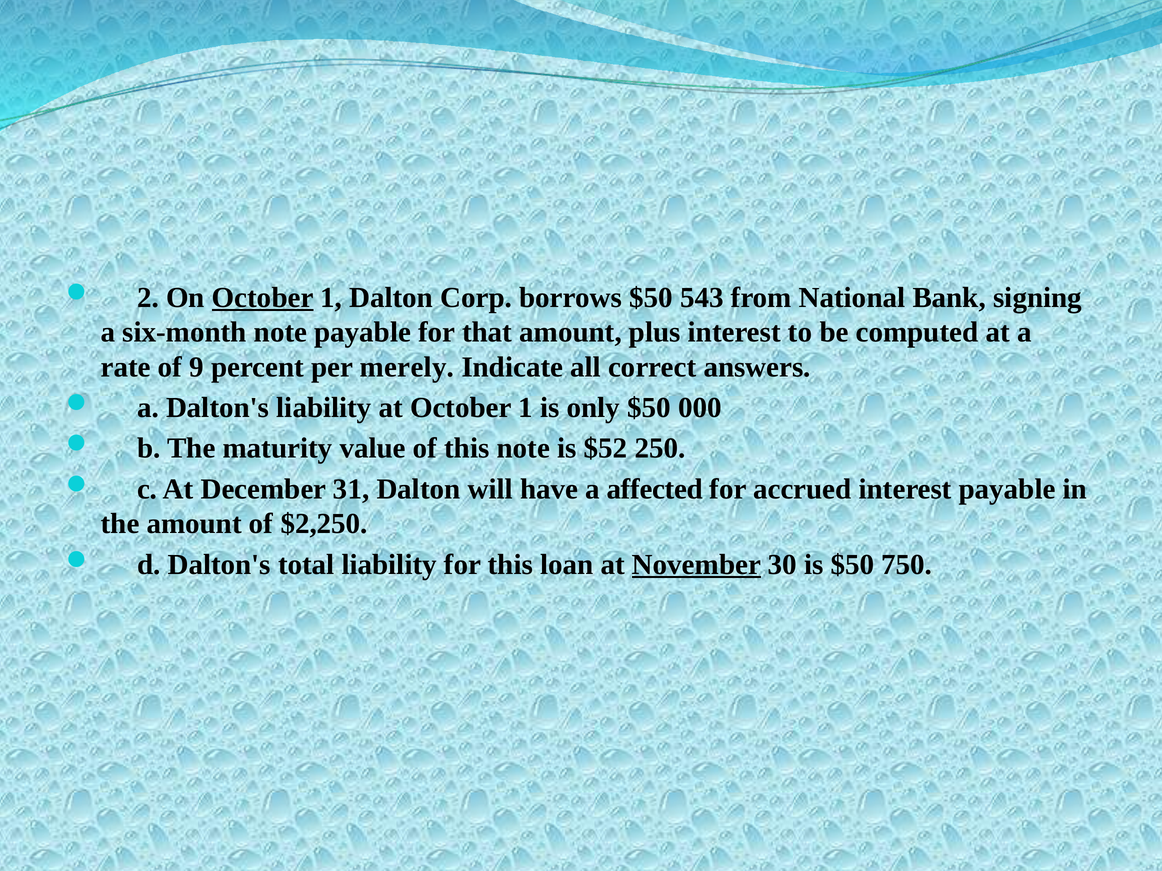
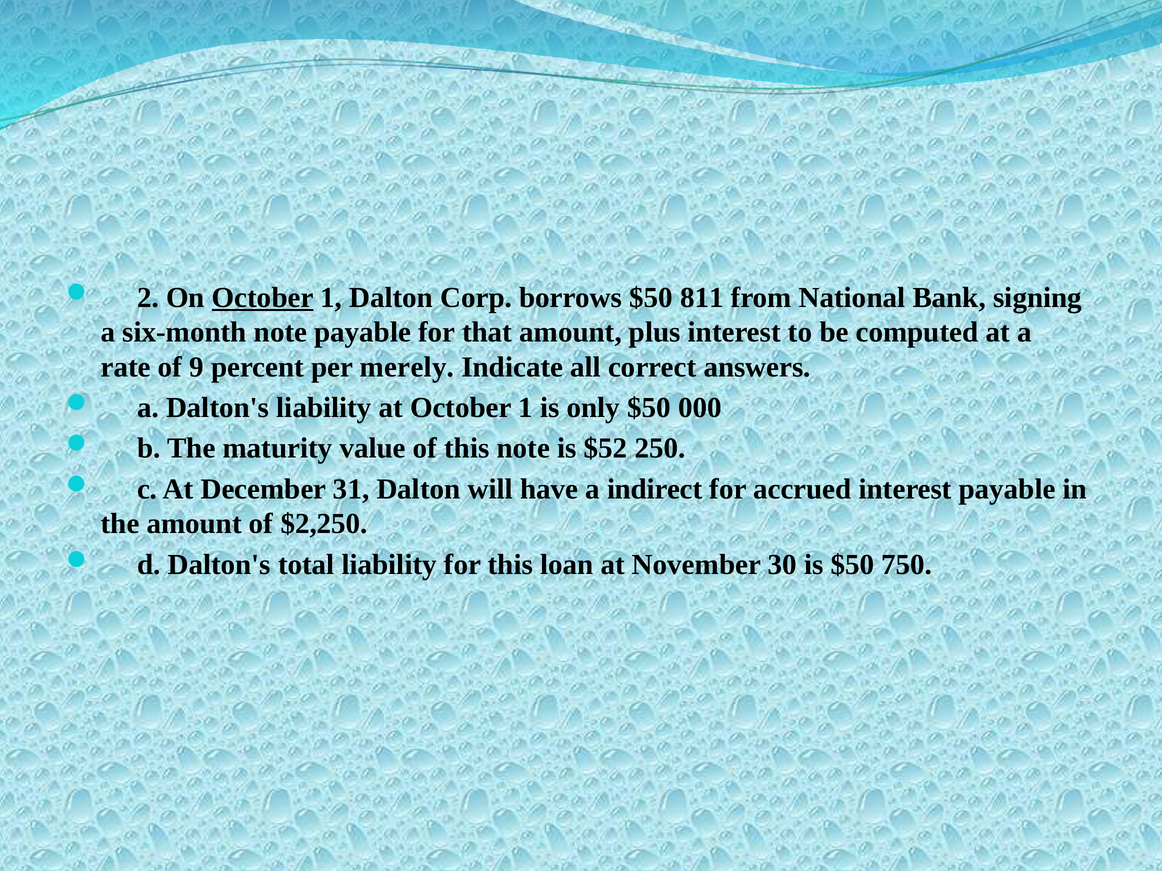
543: 543 -> 811 (702, 298)
affected: affected -> indirect (655, 489)
November underline: present -> none (696, 565)
